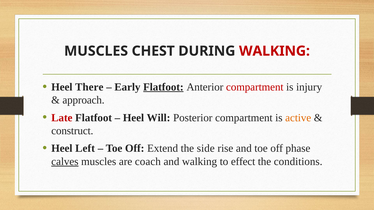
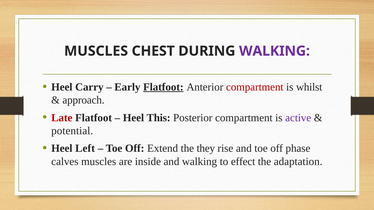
WALKING colour: red -> purple (274, 51)
There: There -> Carry (89, 87)
injury: injury -> whilst (309, 87)
Will: Will -> This (159, 118)
active colour: orange -> purple (298, 118)
construct: construct -> potential (72, 131)
side: side -> they (206, 149)
calves underline: present -> none (65, 162)
coach: coach -> inside (148, 162)
conditions: conditions -> adaptation (298, 162)
